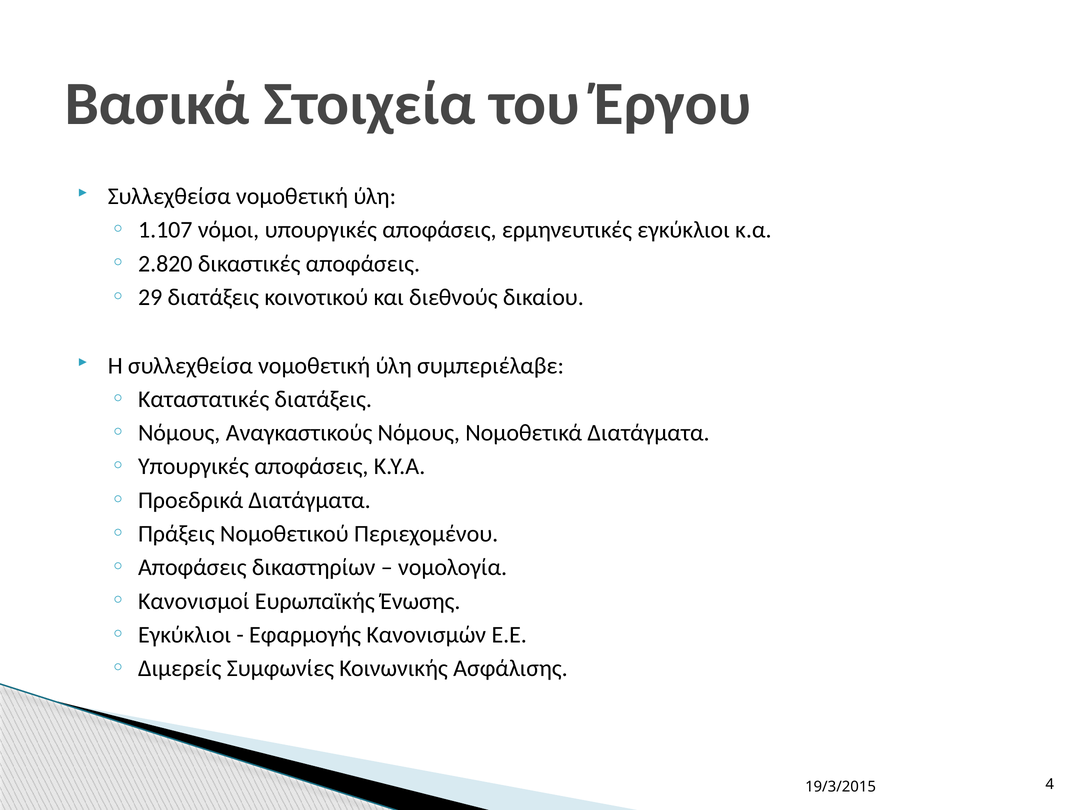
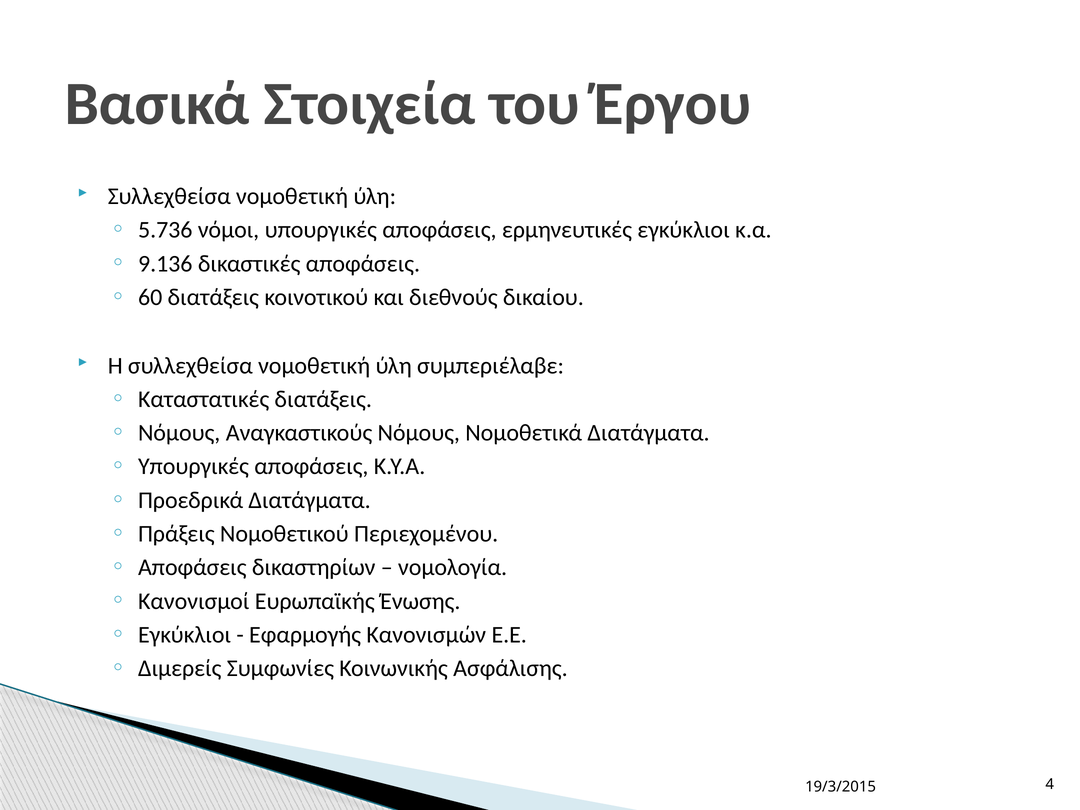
1.107: 1.107 -> 5.736 (165, 230)
2.820: 2.820 -> 9.136 (165, 264)
29: 29 -> 60 (150, 297)
